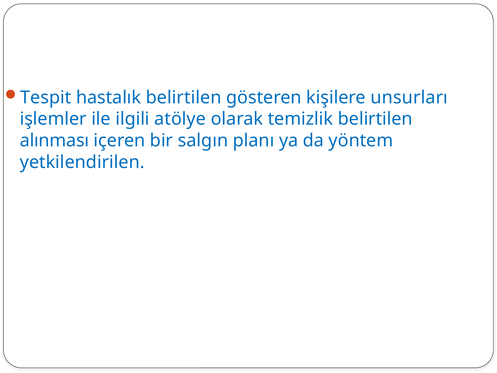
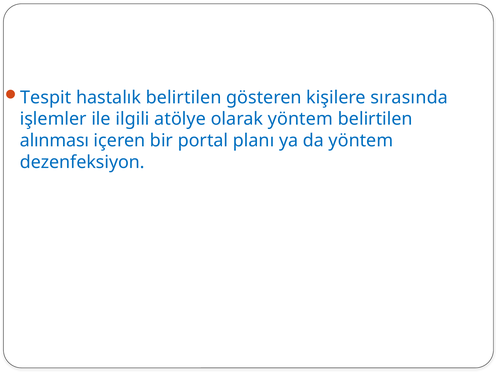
unsurları: unsurları -> sırasında (409, 97)
olarak temizlik: temizlik -> yöntem (300, 119)
salgın: salgın -> portal (203, 140)
yetkilendirilen: yetkilendirilen -> dezenfeksiyon (82, 162)
